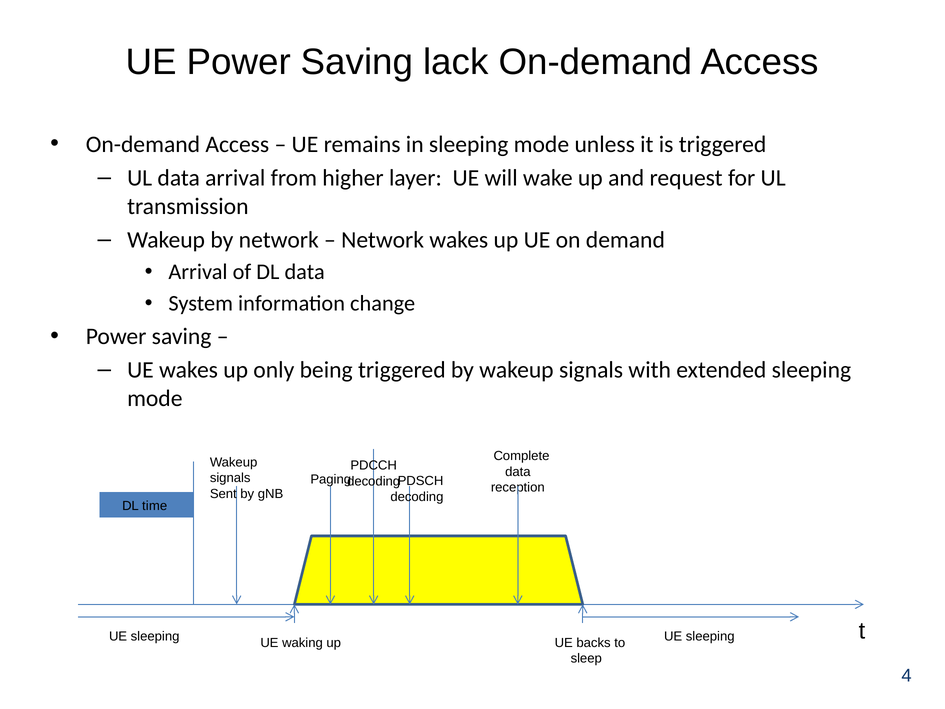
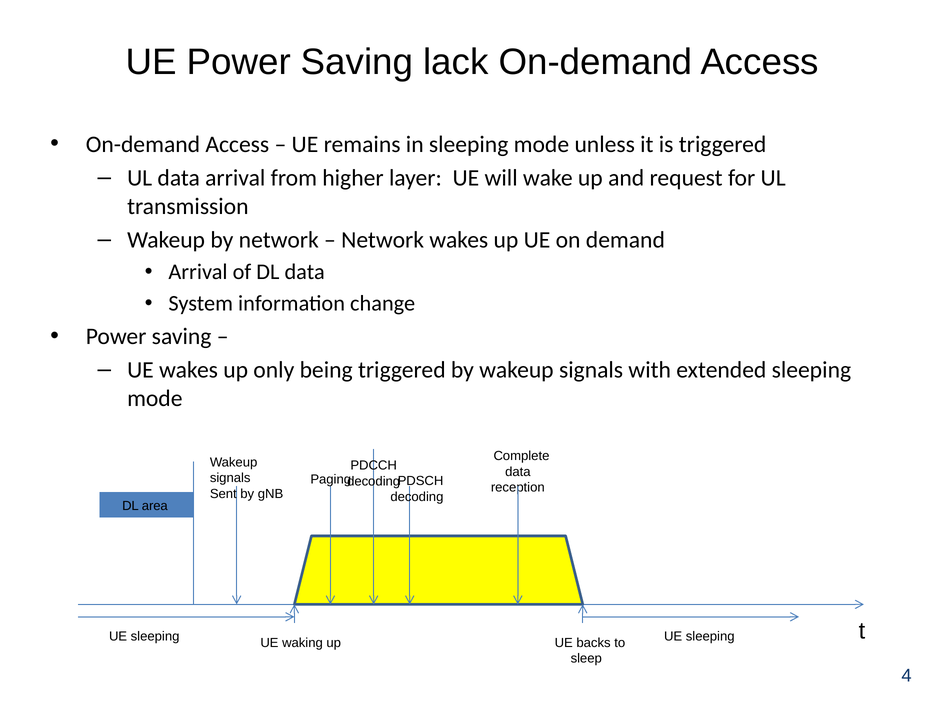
time: time -> area (155, 506)
